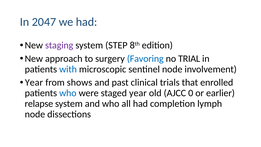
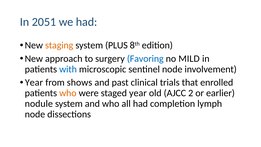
2047: 2047 -> 2051 (44, 22)
staging colour: purple -> orange (59, 45)
STEP: STEP -> PLUS (116, 45)
TRIAL: TRIAL -> MILD (189, 59)
who colour: blue -> orange (68, 93)
0: 0 -> 2 (191, 93)
relapse: relapse -> nodule (39, 104)
